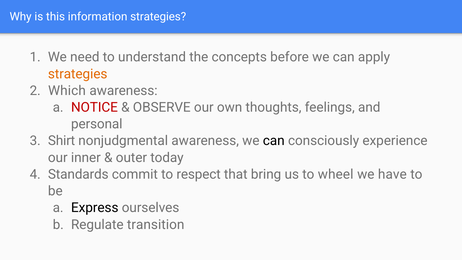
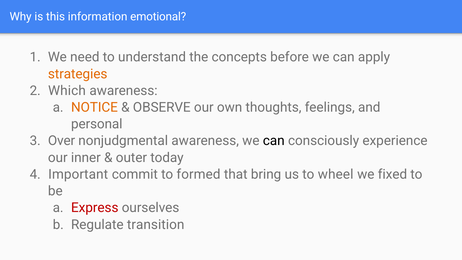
information strategies: strategies -> emotional (158, 17)
NOTICE colour: red -> orange (94, 107)
Shirt: Shirt -> Over (62, 141)
Standards: Standards -> Important (78, 174)
respect: respect -> formed (198, 174)
have: have -> fixed (392, 174)
Express colour: black -> red (95, 208)
